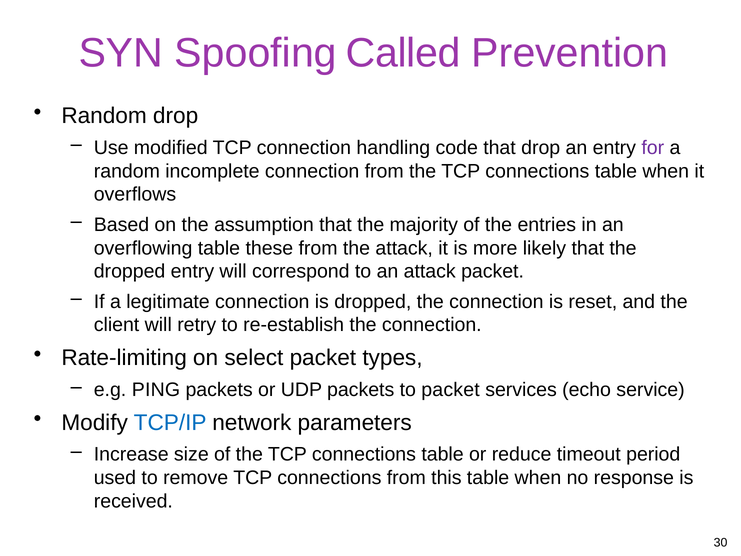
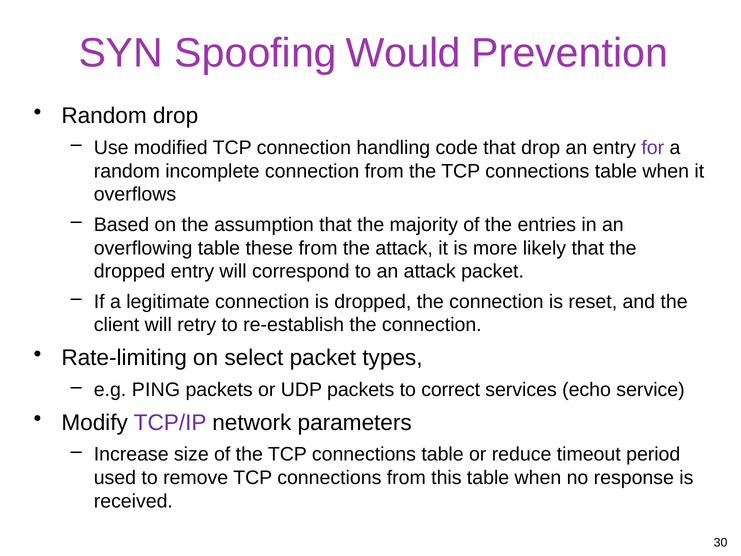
Called: Called -> Would (403, 53)
to packet: packet -> correct (451, 390)
TCP/IP colour: blue -> purple (170, 422)
